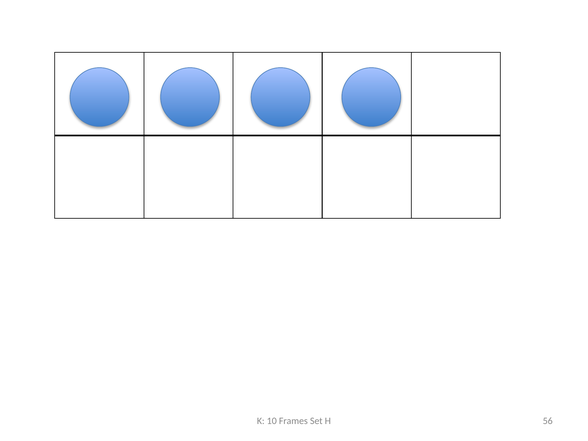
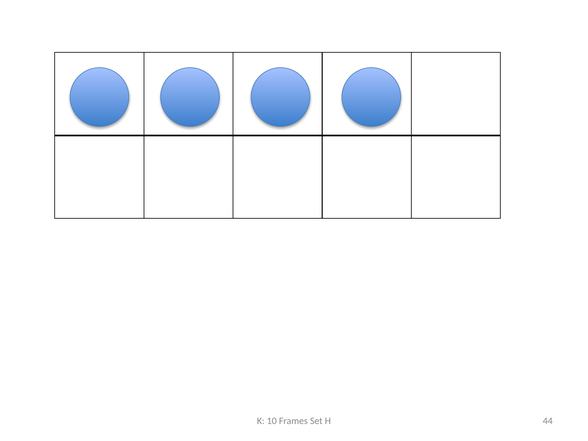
56: 56 -> 44 (548, 421)
